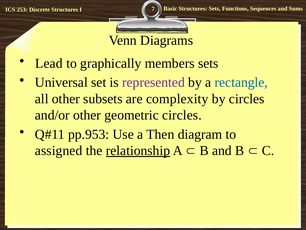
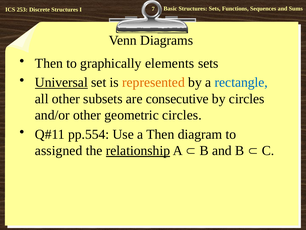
Lead: Lead -> Then (49, 63)
members: members -> elements (170, 63)
Universal underline: none -> present (61, 82)
represented colour: purple -> orange (153, 82)
complexity: complexity -> consecutive (177, 99)
pp.953: pp.953 -> pp.554 (89, 134)
